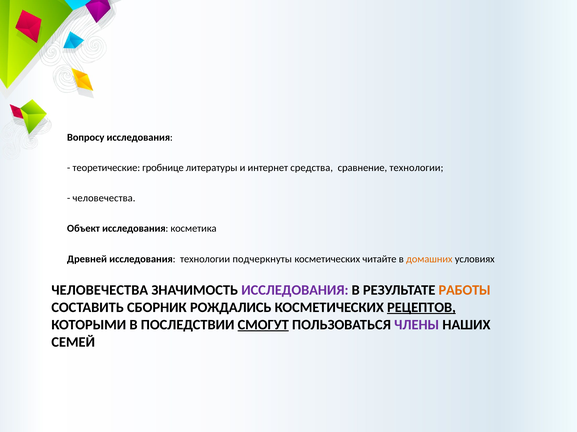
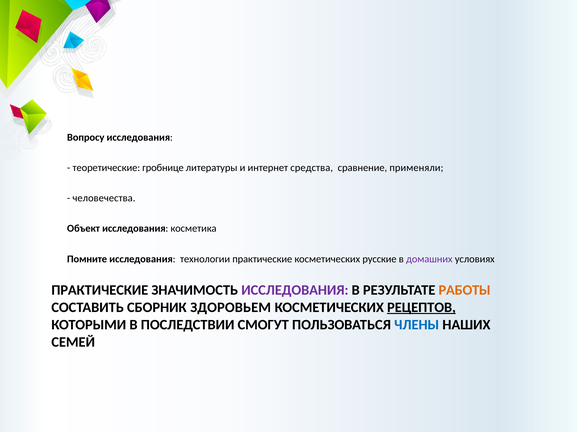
сравнение технологии: технологии -> применяли (416, 168)
Древней: Древней -> Помните (87, 259)
технологии подчеркнуты: подчеркнуты -> практические (262, 259)
читайте: читайте -> русские (379, 259)
домашних colour: orange -> purple (429, 259)
ЧЕЛОВЕЧЕСТВА: ЧЕЛОВЕЧЕСТВА -> ПРАКТИЧЕСКИЕ (100, 291)
РОЖДАЛИСЬ: РОЖДАЛИСЬ -> ЗДОРОВЬЕМ (231, 308)
СМОГУТ underline: present -> none (263, 325)
ЧЛЕНЫ colour: purple -> blue (417, 325)
